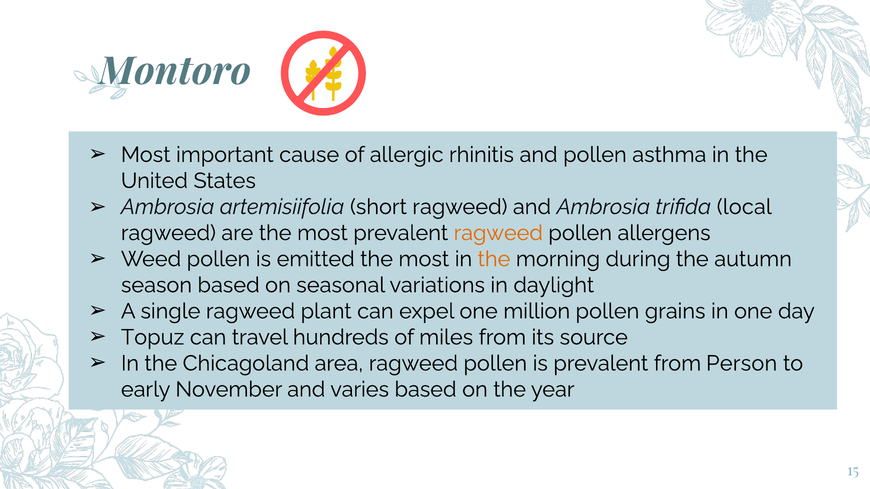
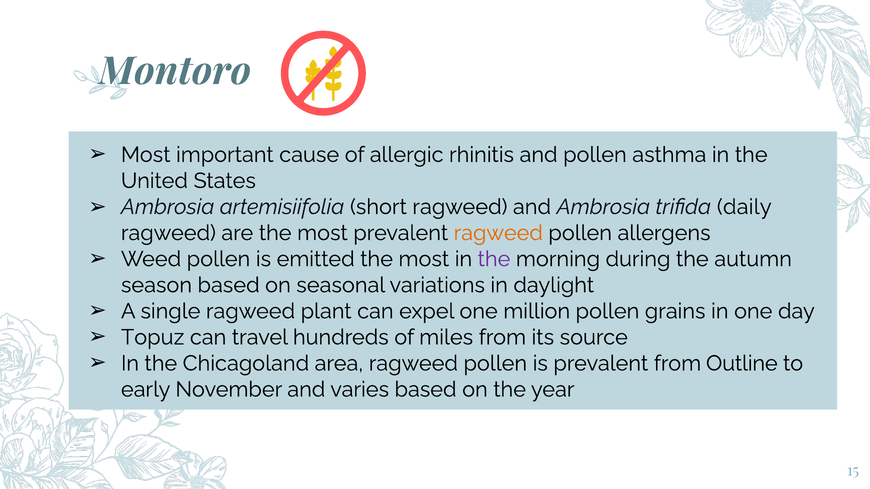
local: local -> daily (744, 207)
the colour: orange -> purple (494, 259)
Person: Person -> Outline (742, 364)
